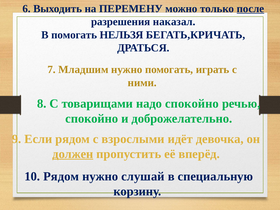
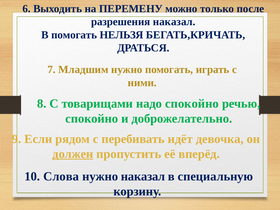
после underline: present -> none (250, 9)
взрослыми: взрослыми -> перебивать (133, 139)
10 Рядом: Рядом -> Слова (61, 176)
нужно слушай: слушай -> наказал (143, 176)
